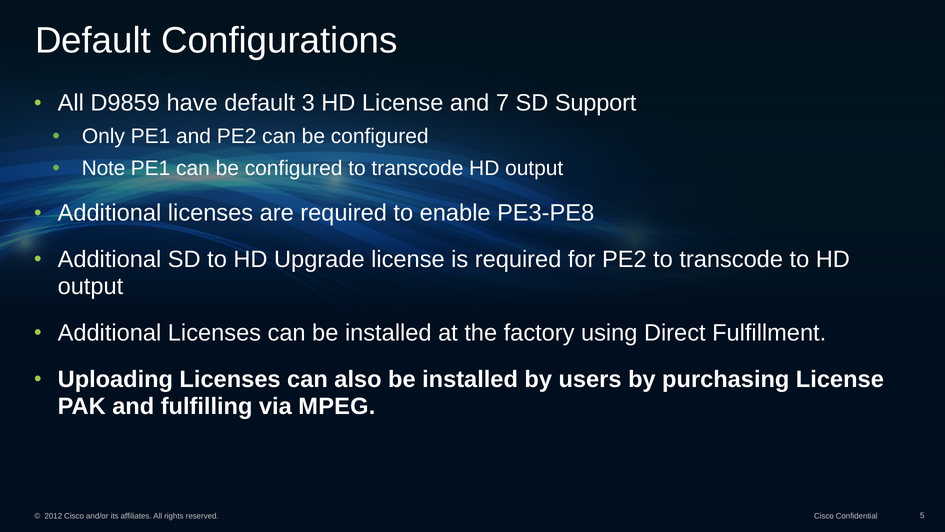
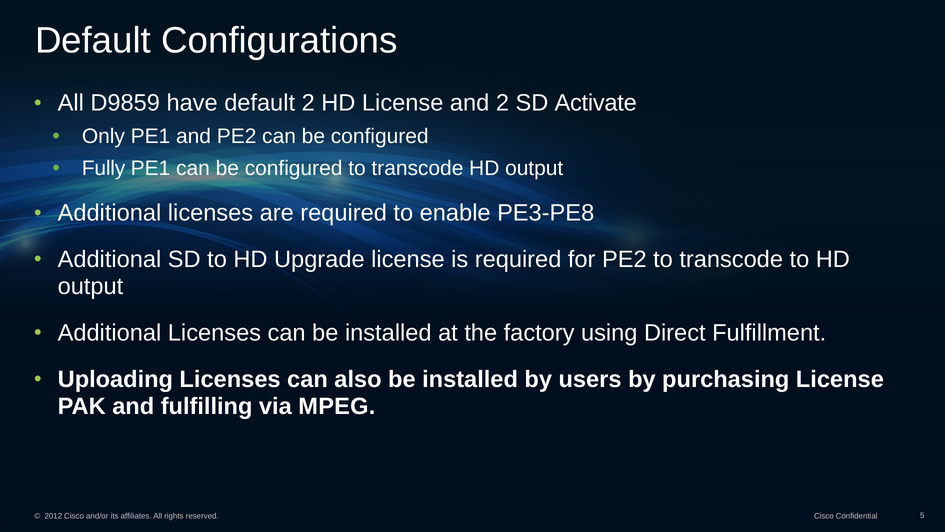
default 3: 3 -> 2 (308, 103)
and 7: 7 -> 2 (502, 103)
Support: Support -> Activate (596, 103)
Note: Note -> Fully (104, 168)
